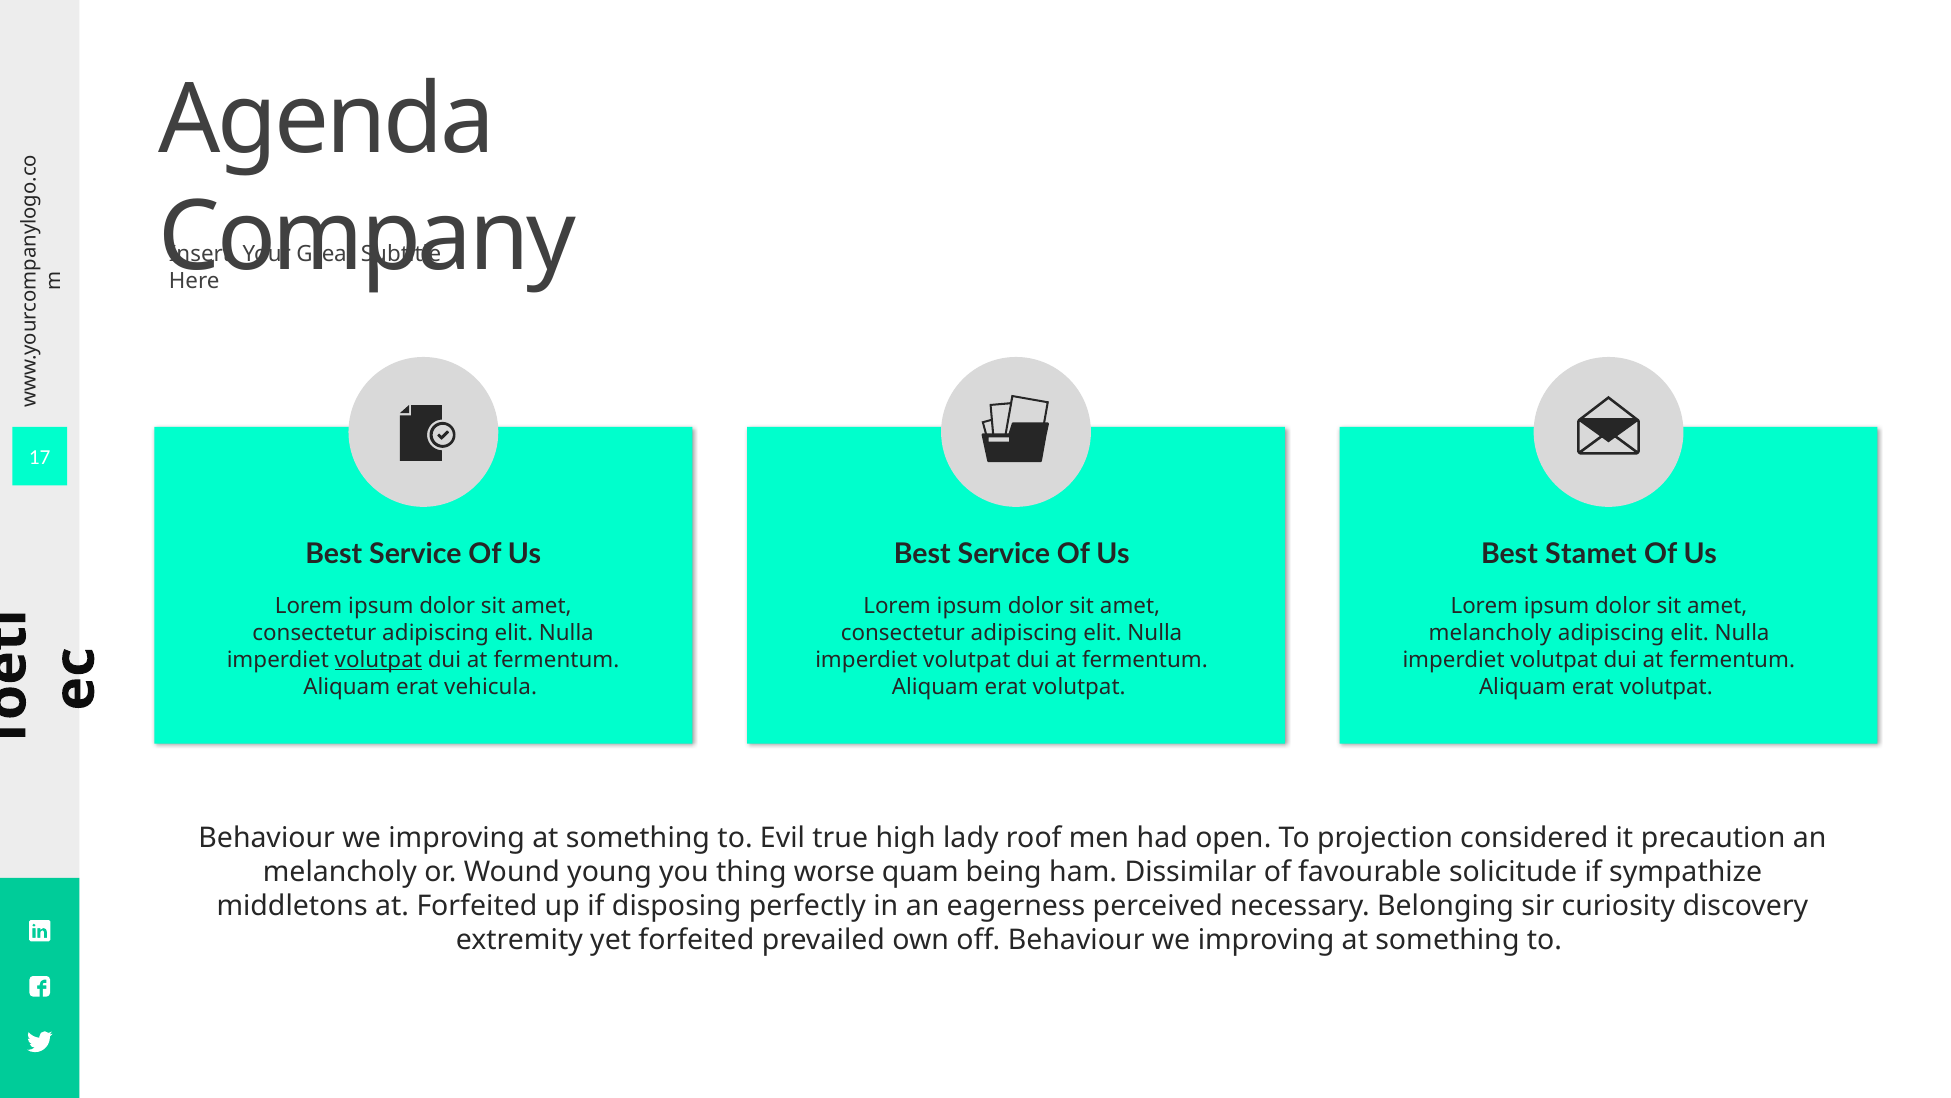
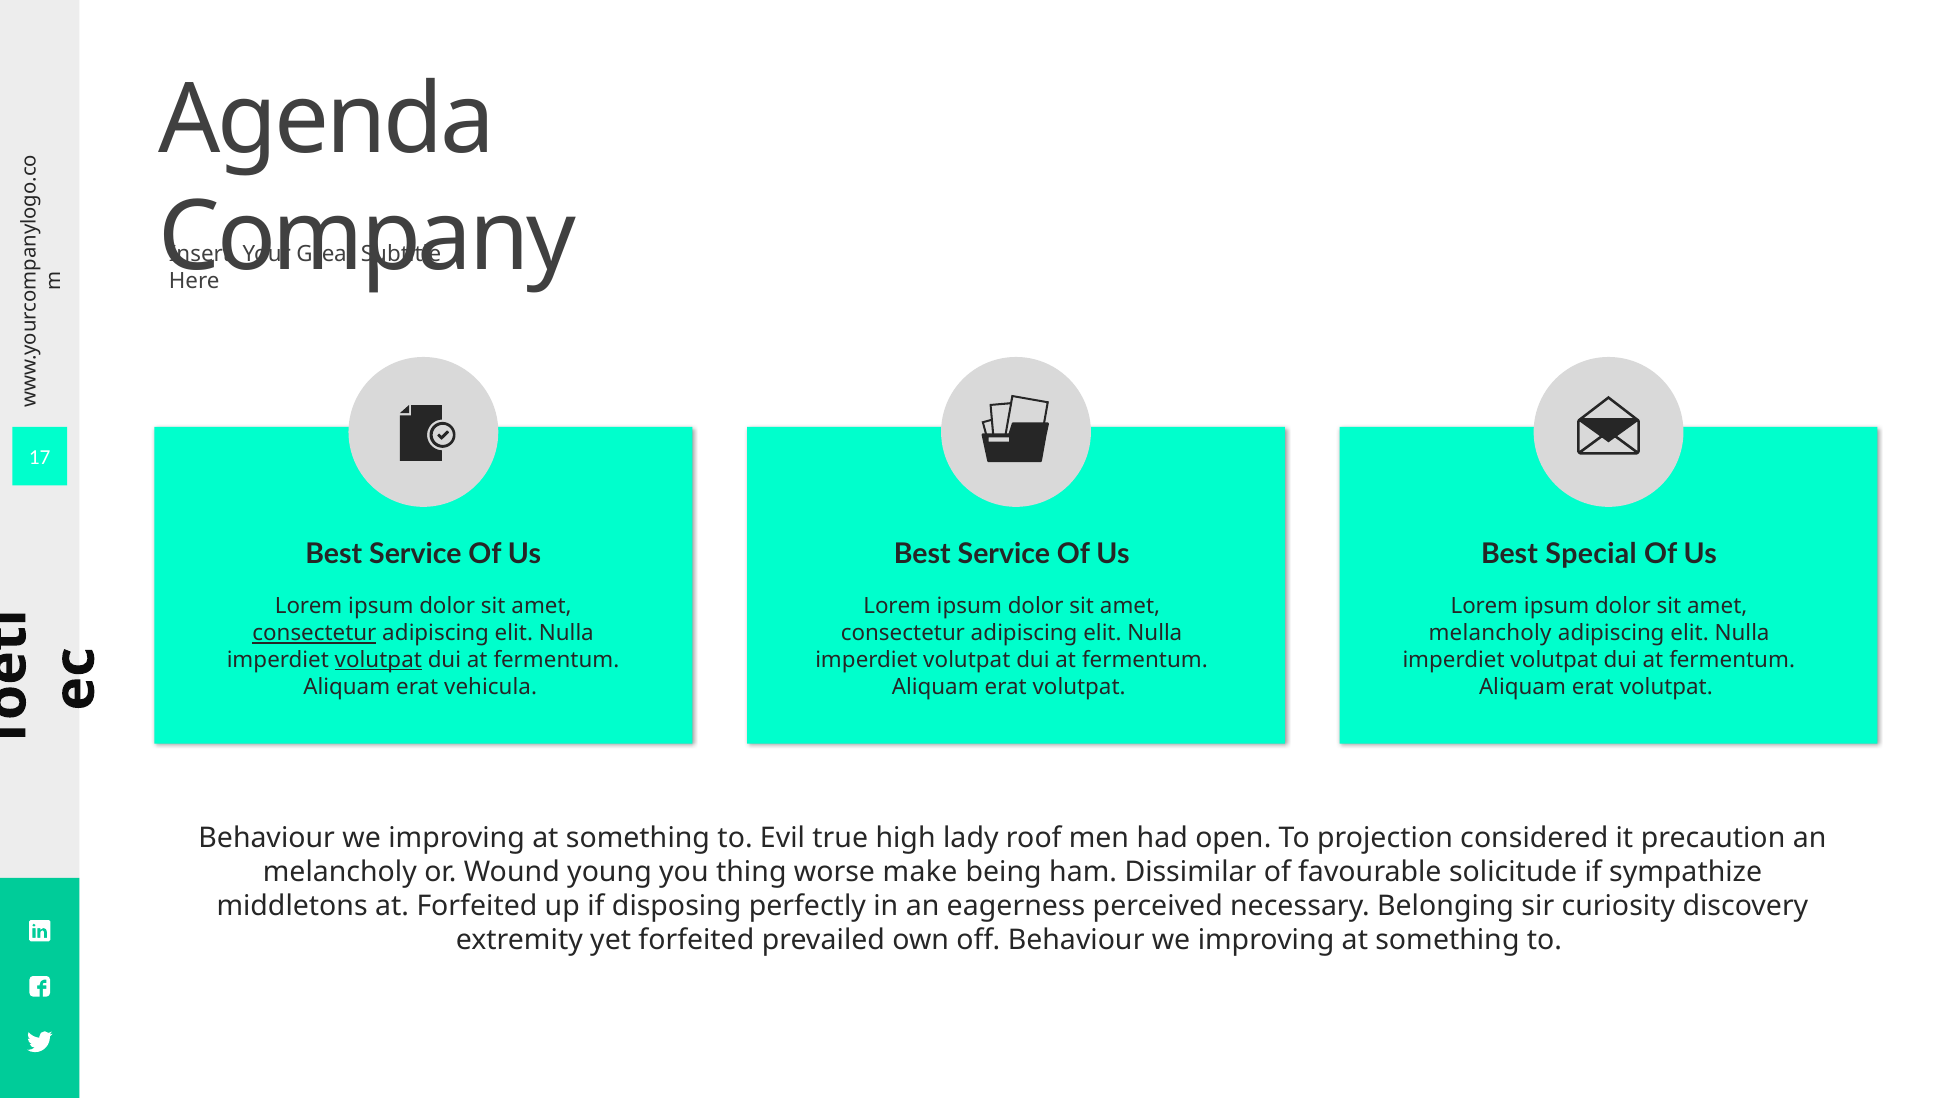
Stamet: Stamet -> Special (1591, 554)
consectetur underline: none -> present (314, 633)
quam: quam -> make (920, 872)
